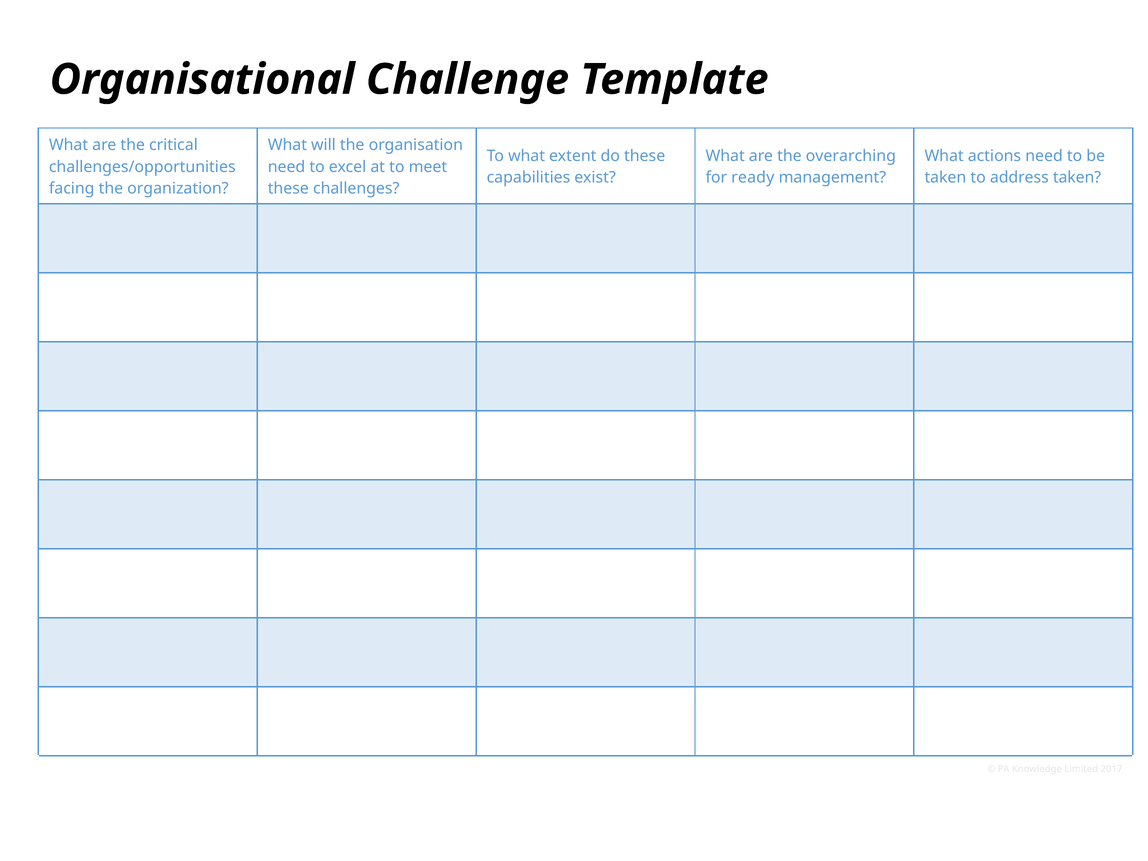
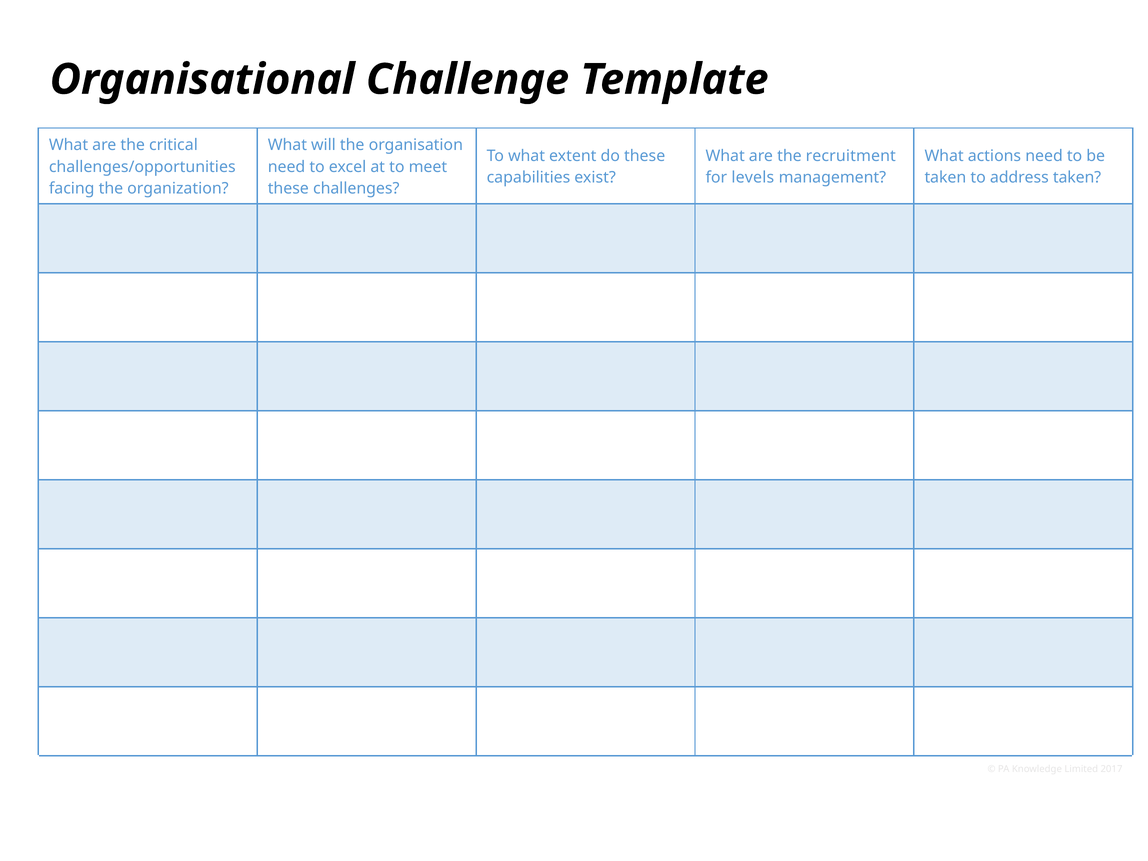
overarching: overarching -> recruitment (851, 156)
ready: ready -> levels (753, 178)
